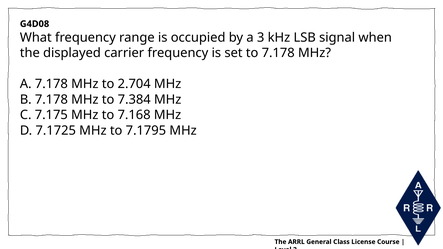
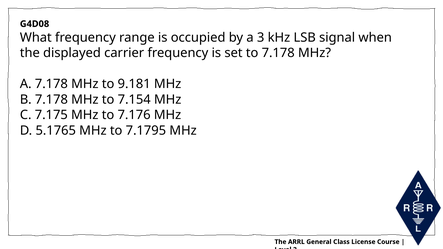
2.704: 2.704 -> 9.181 (134, 84)
7.384: 7.384 -> 7.154 (134, 100)
7.168: 7.168 -> 7.176 (134, 115)
7.1725: 7.1725 -> 5.1765 (56, 131)
